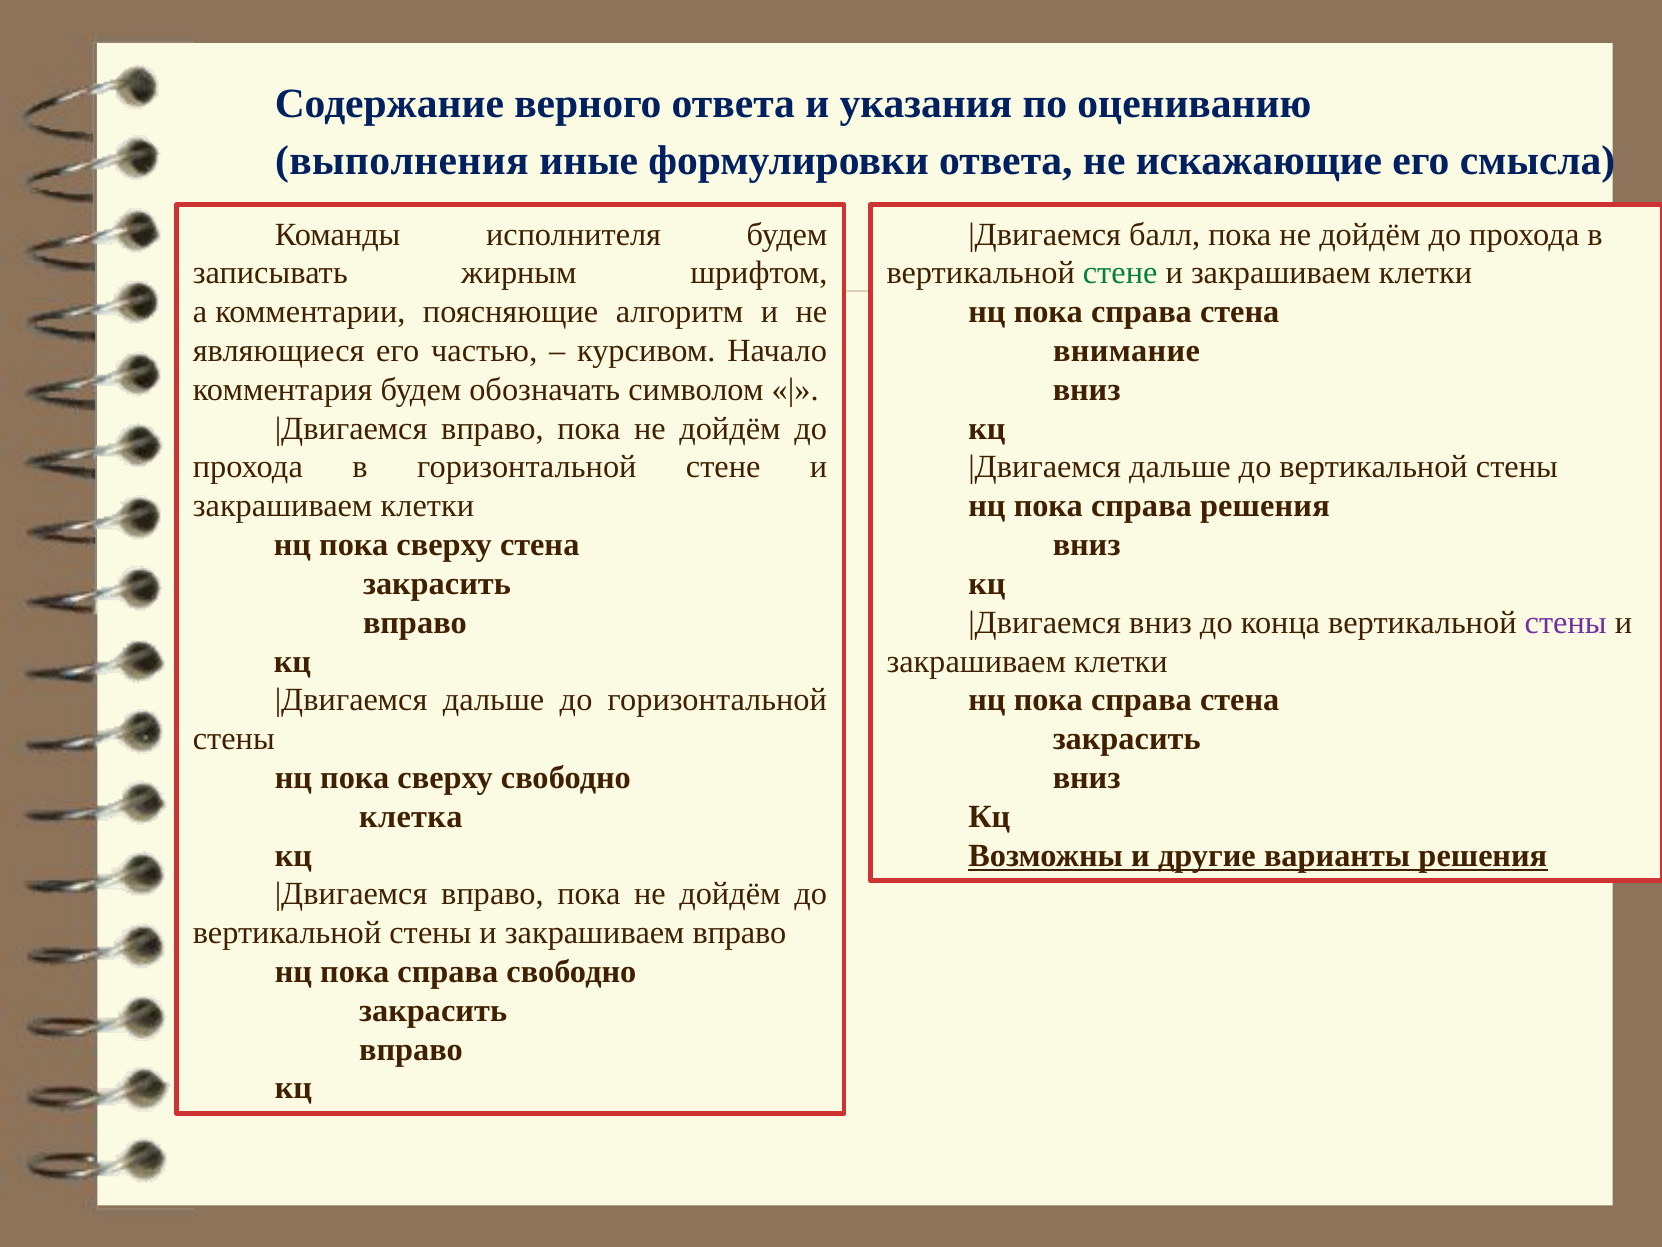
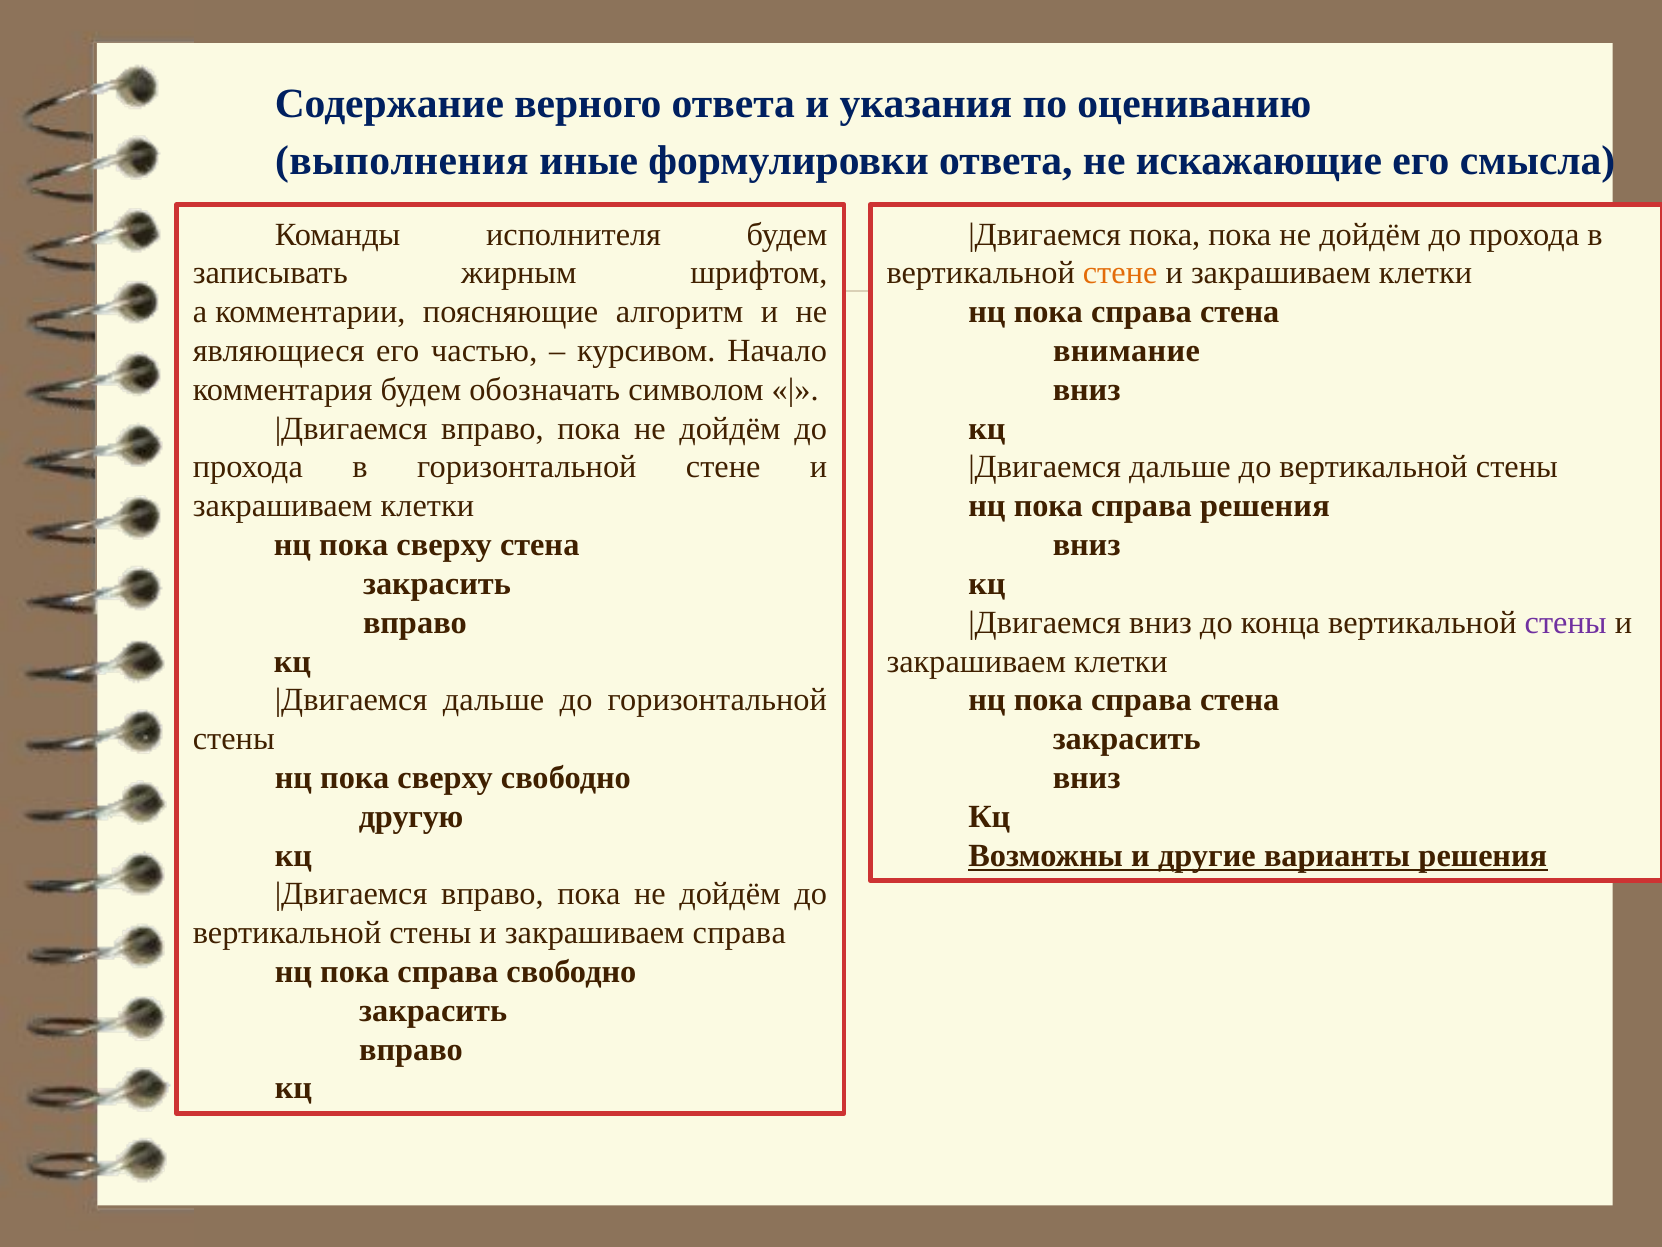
балл: балл -> пока (1165, 234)
стене colour: green -> orange (1120, 273)
клетка: клетка -> другую (411, 816)
закрашиваем вправо: вправо -> справа (739, 933)
